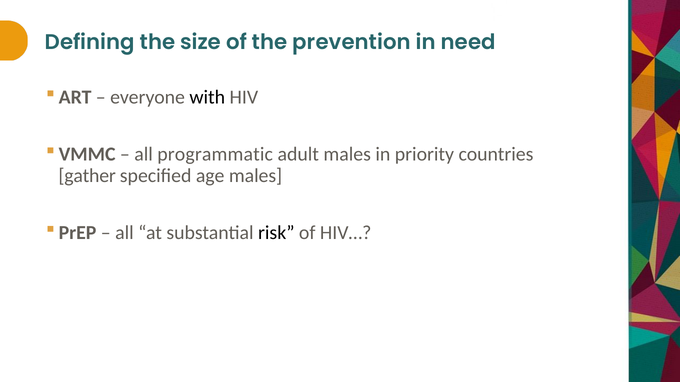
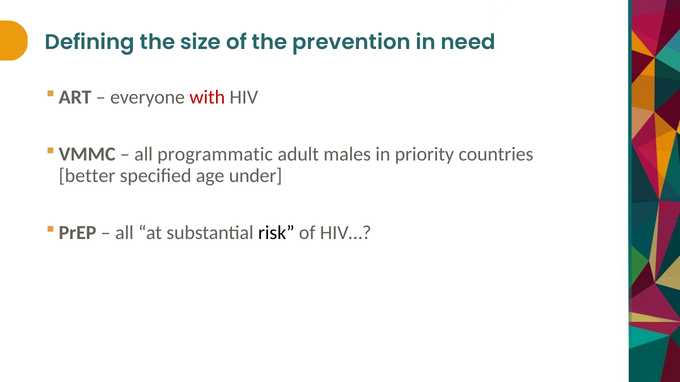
with colour: black -> red (207, 97)
gather: gather -> better (87, 176)
age males: males -> under (256, 176)
